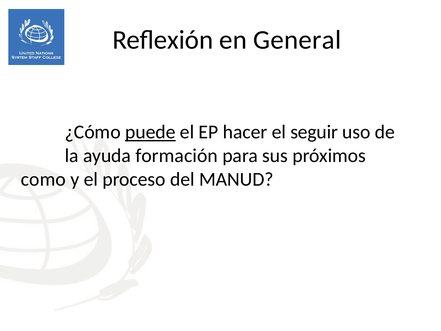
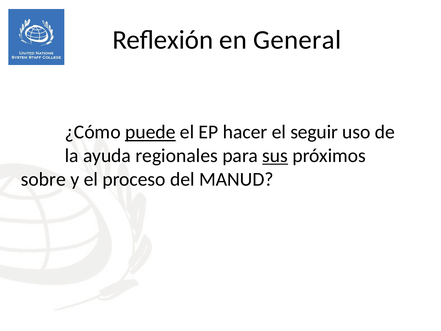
formación: formación -> regionales (177, 156)
sus underline: none -> present (275, 156)
como: como -> sobre (43, 179)
